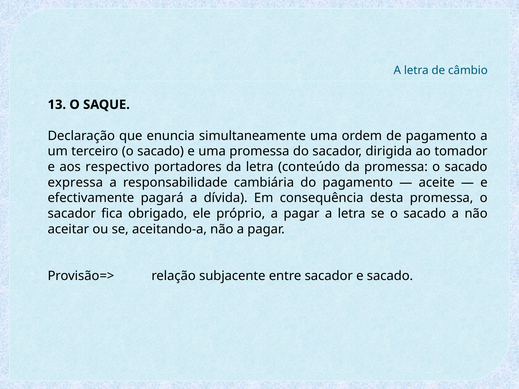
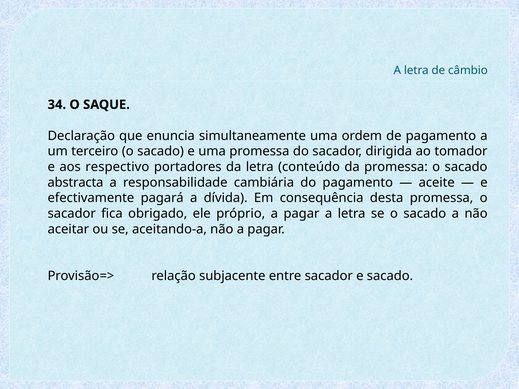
13: 13 -> 34 (57, 105)
expressa: expressa -> abstracta (75, 183)
